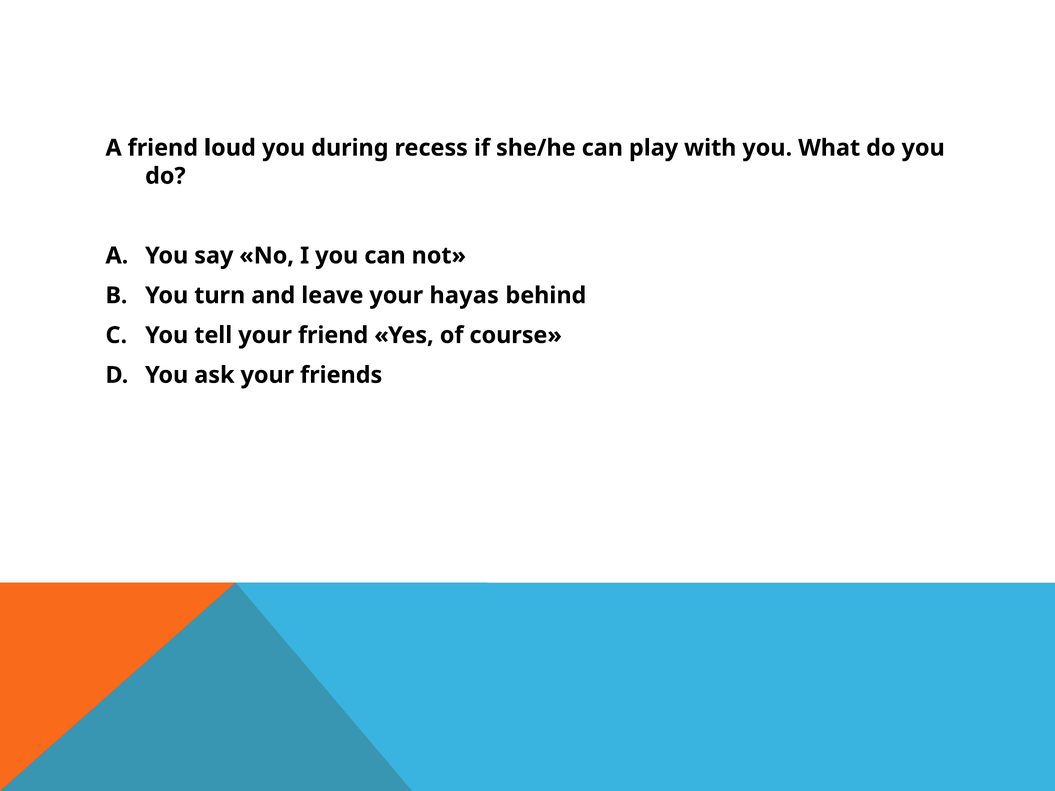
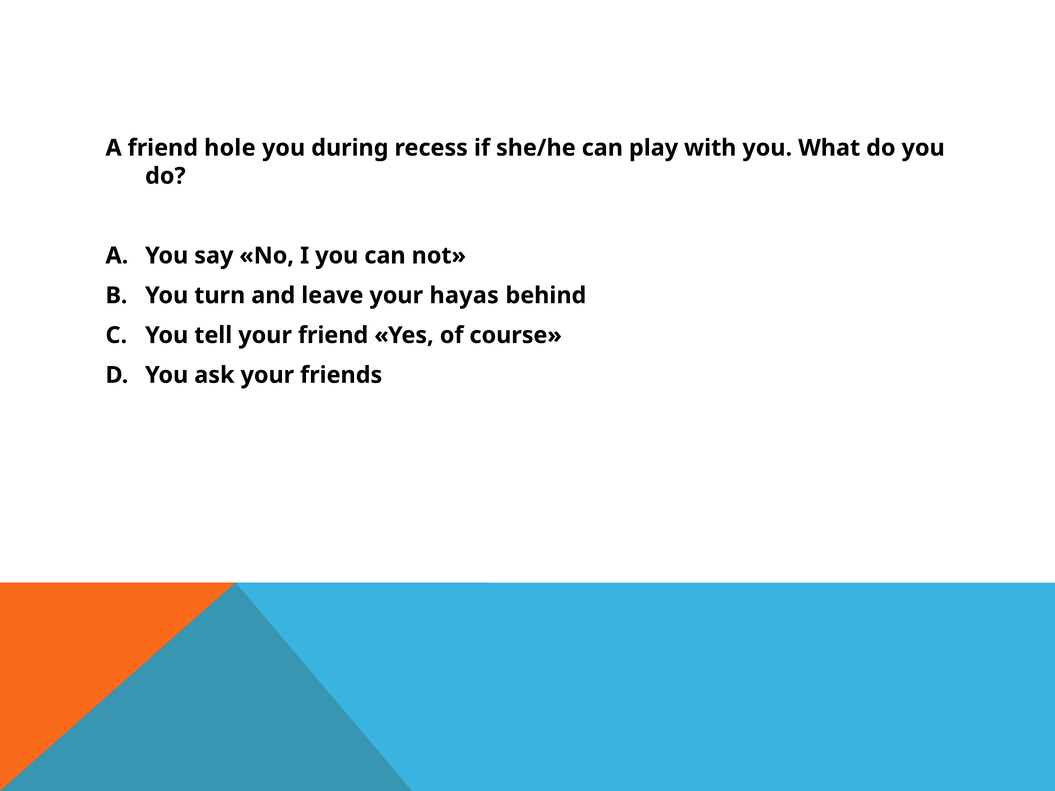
loud: loud -> hole (230, 148)
